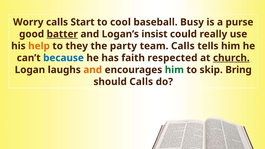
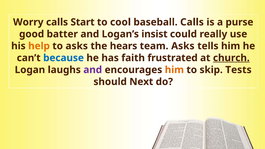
baseball Busy: Busy -> Calls (192, 22)
batter underline: present -> none (62, 34)
to they: they -> asks (77, 46)
party: party -> hears (124, 46)
team Calls: Calls -> Asks (183, 46)
respected: respected -> frustrated (173, 58)
and colour: orange -> purple (93, 70)
him colour: green -> orange (174, 70)
Bring: Bring -> Tests (238, 70)
should Calls: Calls -> Next (141, 82)
